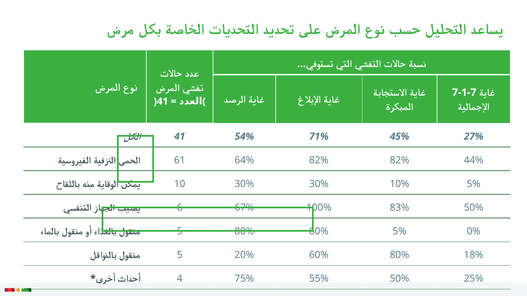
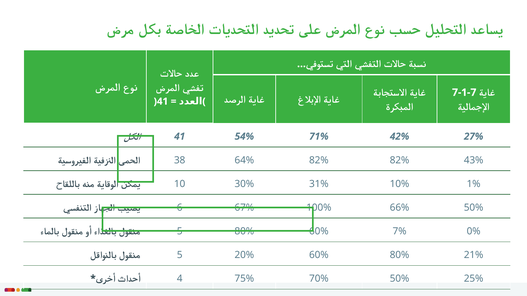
45%: 45% -> 42% (400, 137)
61: 61 -> 38 (180, 160)
44%: 44% -> 43% (474, 160)
30% 30%: 30% -> 31% (319, 184)
10% 5%: 5% -> 1% (474, 184)
83%: 83% -> 66% (400, 208)
60% 5%: 5% -> 7% (400, 232)
18%: 18% -> 21% (474, 255)
55%: 55% -> 70% (319, 279)
